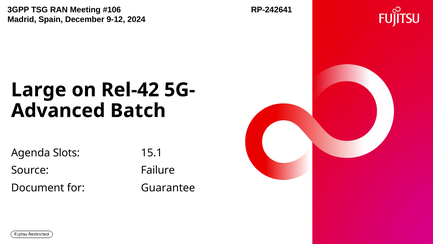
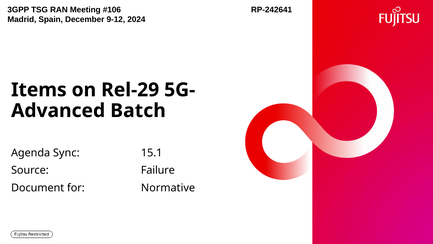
Large: Large -> Items (39, 90)
Rel-42: Rel-42 -> Rel-29 (130, 90)
Slots: Slots -> Sync (66, 152)
Guarantee: Guarantee -> Normative (168, 188)
